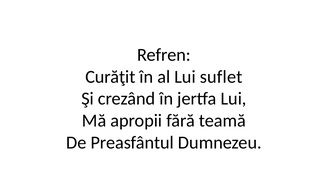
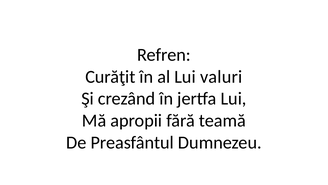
suflet: suflet -> valuri (221, 77)
